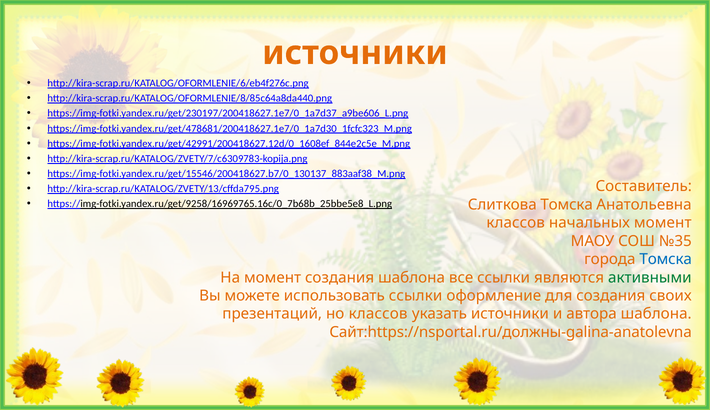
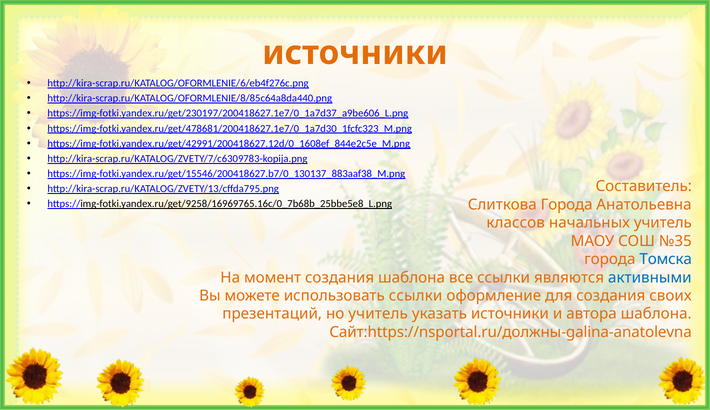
Слиткова Томска: Томска -> Города (567, 204)
начальных момент: момент -> учитель (663, 223)
активными colour: green -> blue (650, 277)
но классов: классов -> учитель (378, 314)
